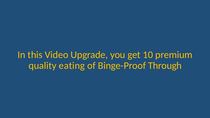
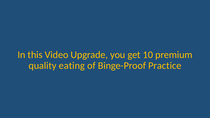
Through: Through -> Practice (165, 66)
